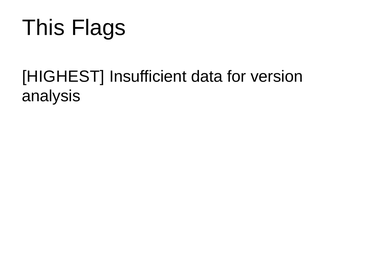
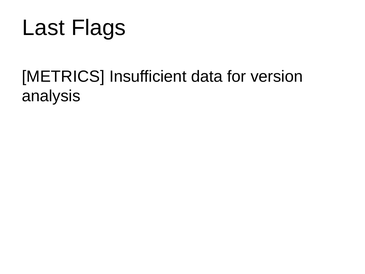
This: This -> Last (43, 28)
HIGHEST: HIGHEST -> METRICS (63, 77)
